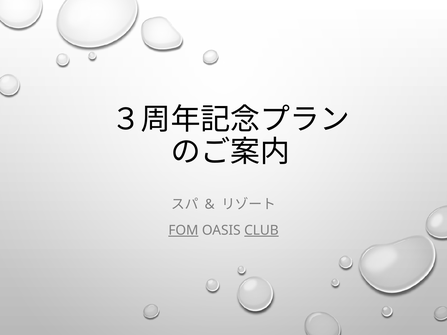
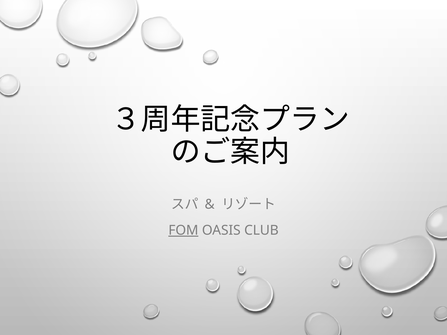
CLUB underline: present -> none (261, 231)
